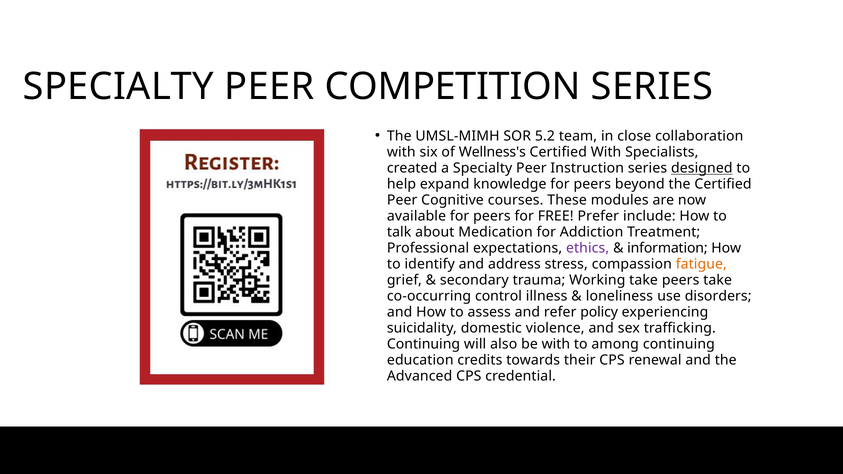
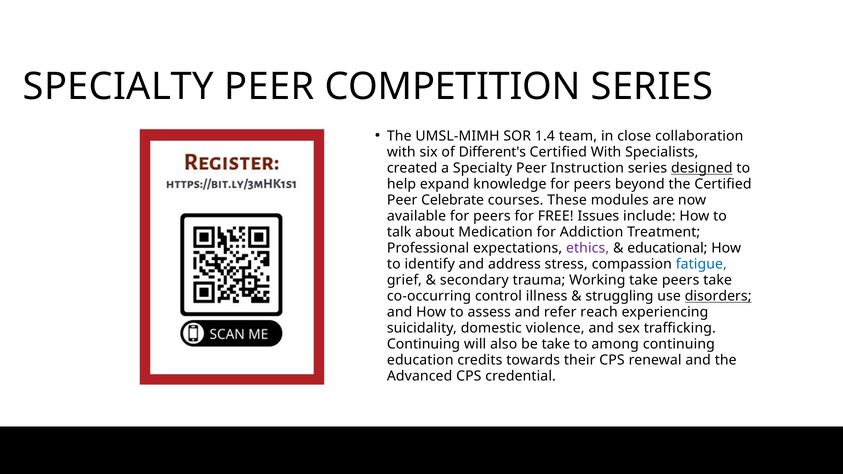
5.2: 5.2 -> 1.4 (545, 136)
Wellness's: Wellness's -> Different's (492, 152)
Cognitive: Cognitive -> Celebrate (453, 200)
Prefer: Prefer -> Issues (598, 216)
information: information -> educational (667, 248)
fatigue colour: orange -> blue (701, 264)
loneliness: loneliness -> struggling (619, 296)
disorders underline: none -> present (718, 296)
policy: policy -> reach (599, 312)
be with: with -> take (556, 344)
